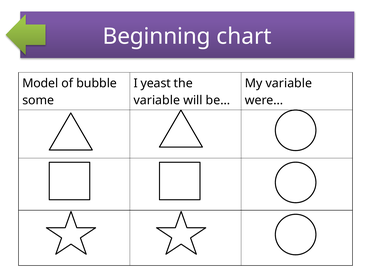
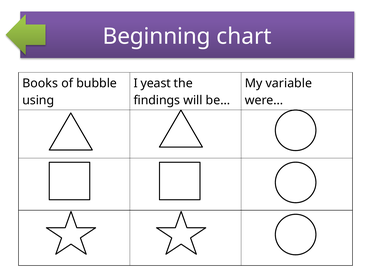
Model: Model -> Books (40, 83)
some: some -> using (38, 100)
variable: variable -> findings (157, 100)
